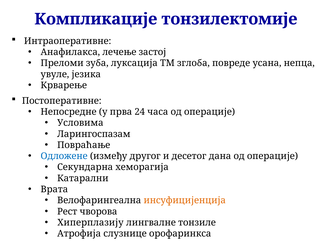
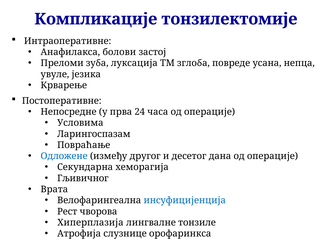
лечење: лечење -> болови (119, 52)
Катарални: Катарални -> Гљивичног (83, 178)
инсуфицијенција colour: orange -> blue (185, 200)
Хиперплазију: Хиперплазију -> Хиперплазија (90, 223)
